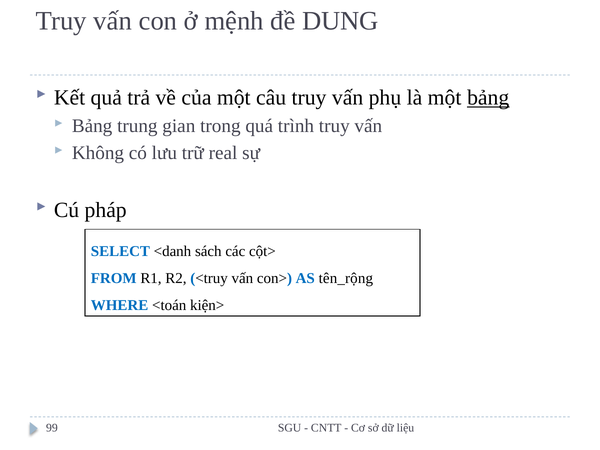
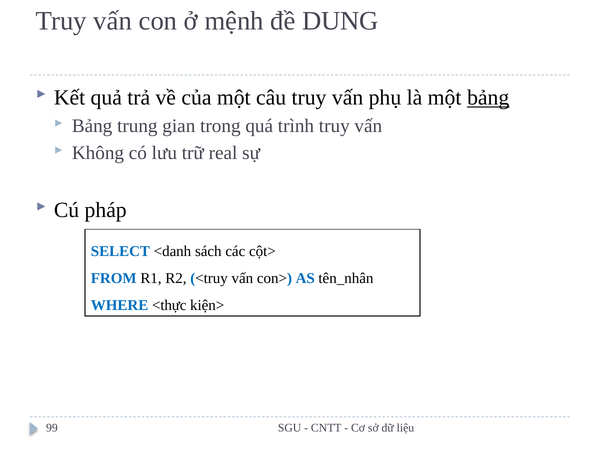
tên_rộng: tên_rộng -> tên_nhân (346, 278)
<toán: <toán -> <thực (169, 305)
